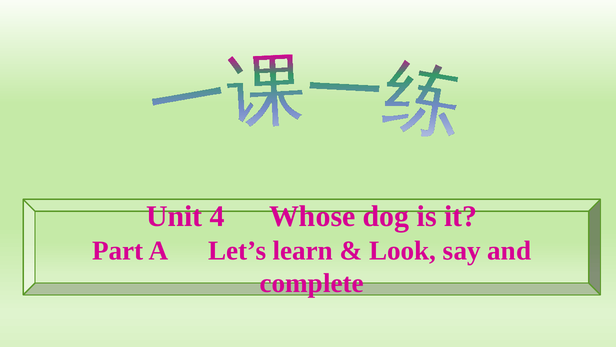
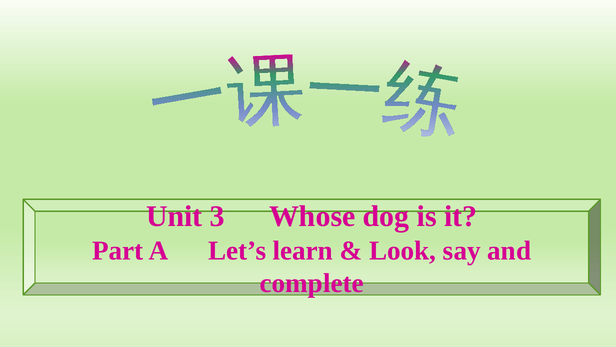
4: 4 -> 3 (217, 216)
